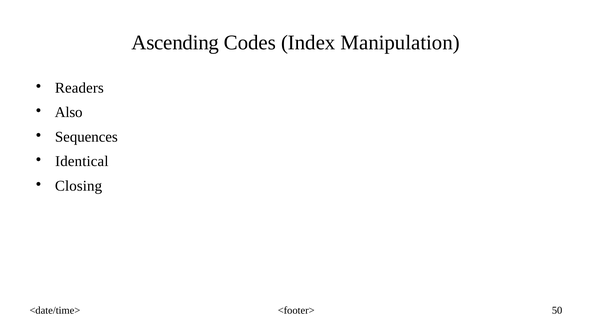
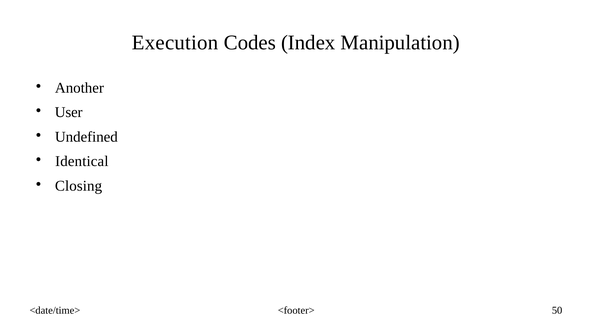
Ascending: Ascending -> Execution (175, 43)
Readers: Readers -> Another (79, 88)
Also: Also -> User (69, 112)
Sequences: Sequences -> Undefined (86, 137)
